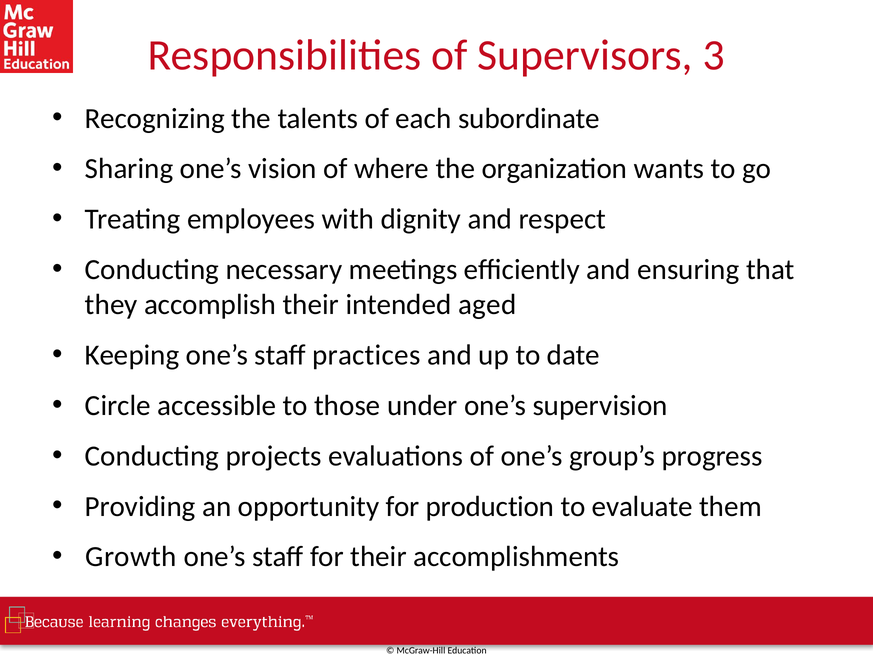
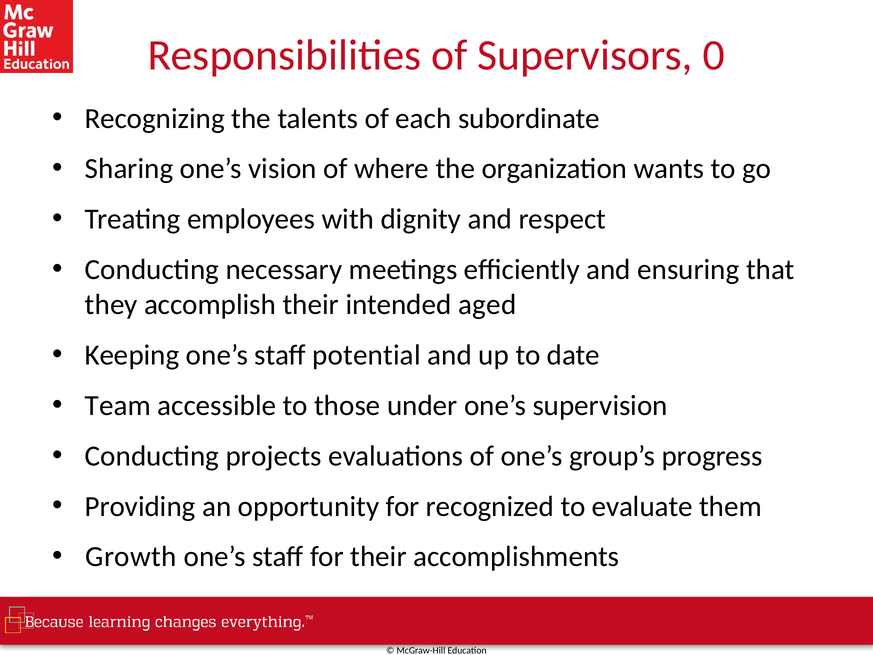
3: 3 -> 0 (714, 55)
practices: practices -> potential (366, 355)
Circle: Circle -> Team (118, 405)
production: production -> recognized (490, 506)
